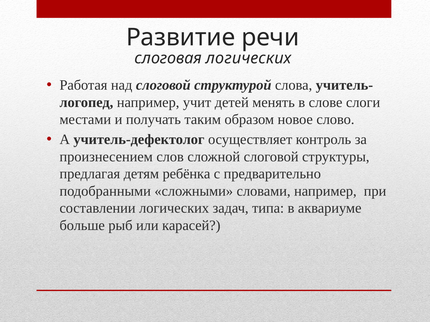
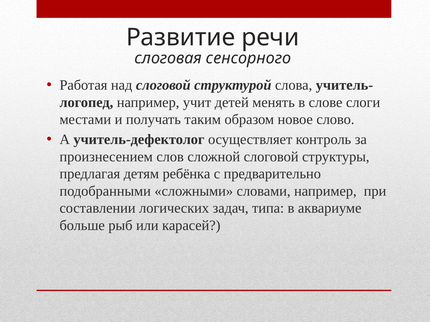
слоговая логических: логических -> сенсорного (249, 58)
